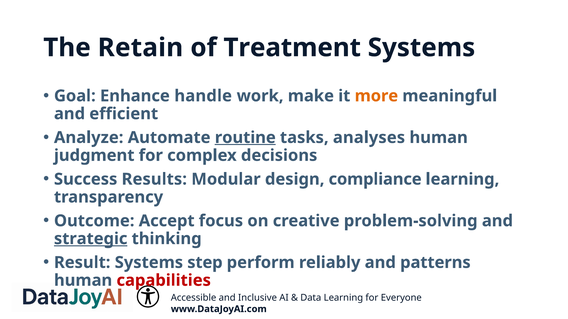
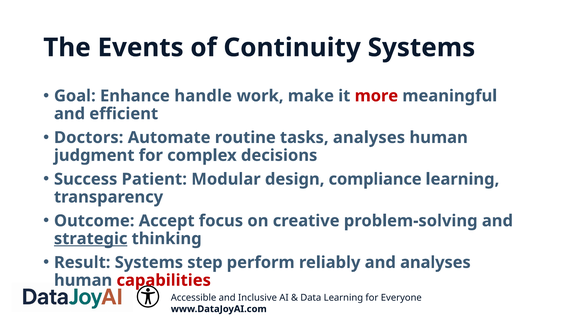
Retain: Retain -> Events (141, 48)
Treatment: Treatment -> Continuity (292, 48)
more colour: orange -> red (376, 96)
Analyze: Analyze -> Doctors (89, 138)
routine underline: present -> none (245, 138)
Results: Results -> Patient (154, 179)
and patterns: patterns -> analyses (435, 263)
